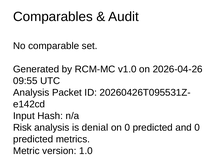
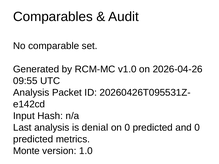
Risk: Risk -> Last (22, 128)
Metric: Metric -> Monte (26, 151)
